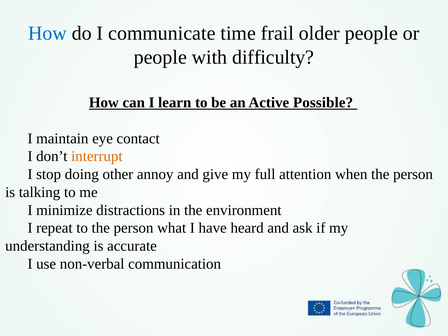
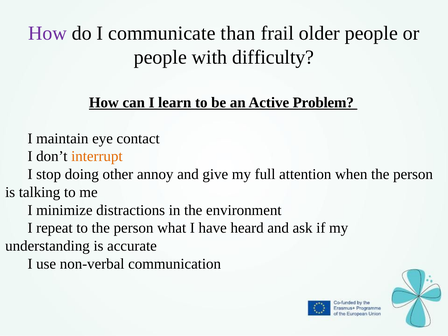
How colour: blue -> purple (47, 33)
time: time -> than (238, 33)
Possible: Possible -> Problem (323, 103)
